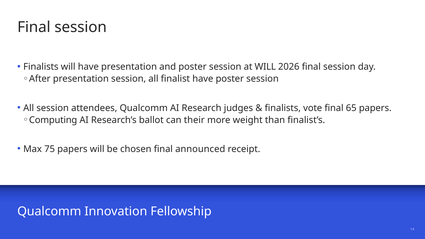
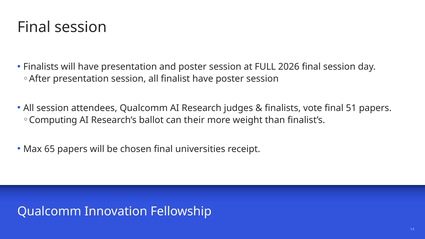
at WILL: WILL -> FULL (265, 67)
65: 65 -> 51 (351, 108)
75: 75 -> 65 (50, 149)
announced: announced -> universities (200, 149)
